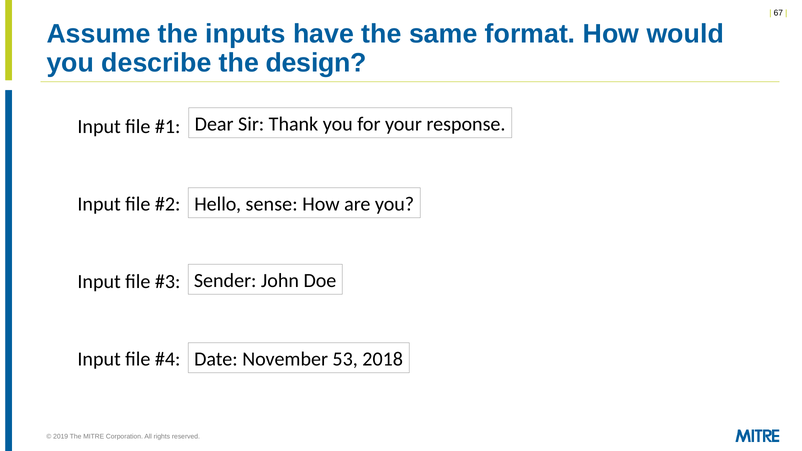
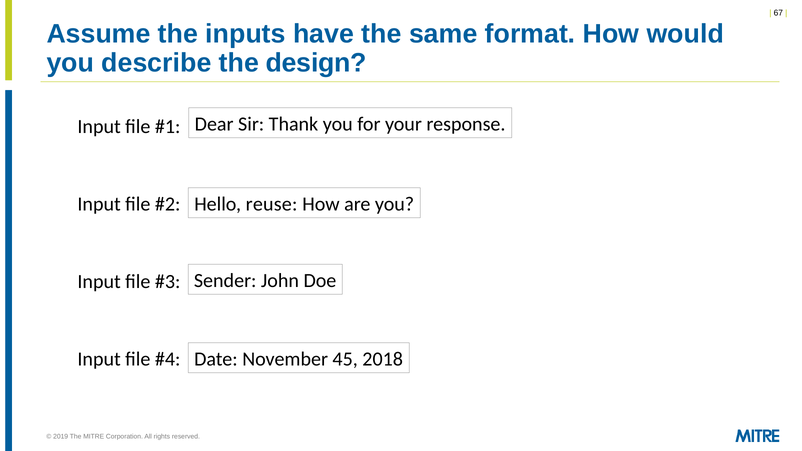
sense: sense -> reuse (272, 204)
53: 53 -> 45 (345, 359)
